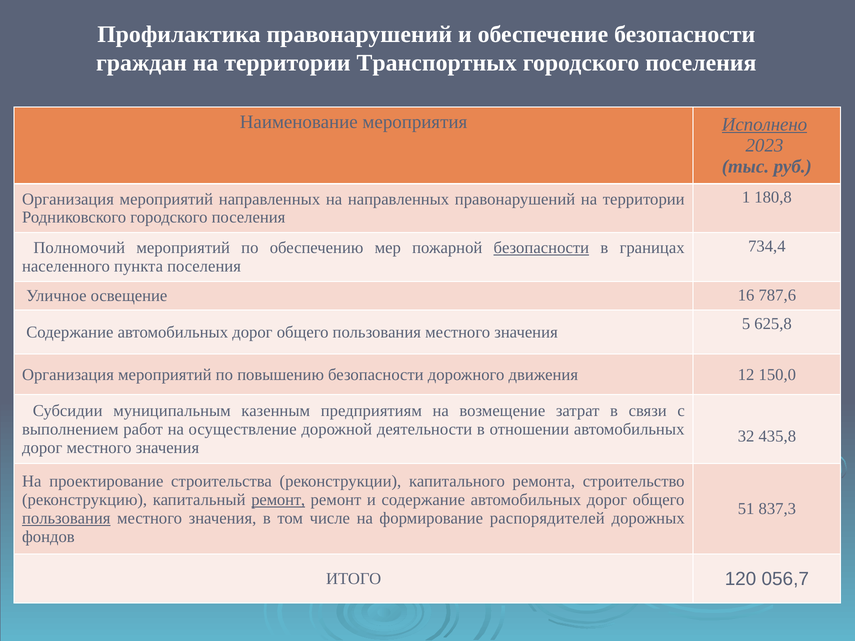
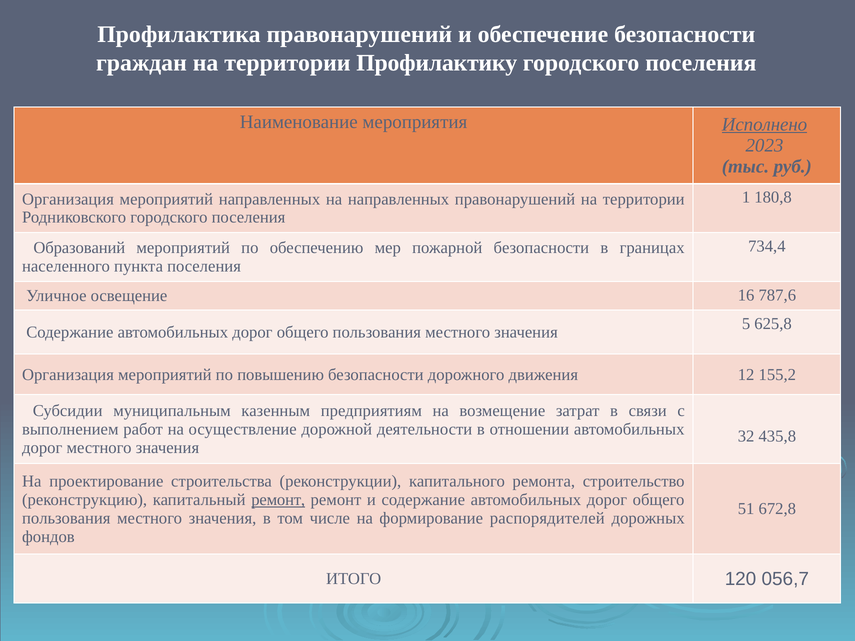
Транспортных: Транспортных -> Профилактику (437, 63)
Полномочий: Полномочий -> Образований (79, 248)
безопасности underline: present -> none (541, 248)
150,0: 150,0 -> 155,2 (777, 375)
837,3: 837,3 -> 672,8 (777, 509)
пользования underline: present -> none (66, 518)
